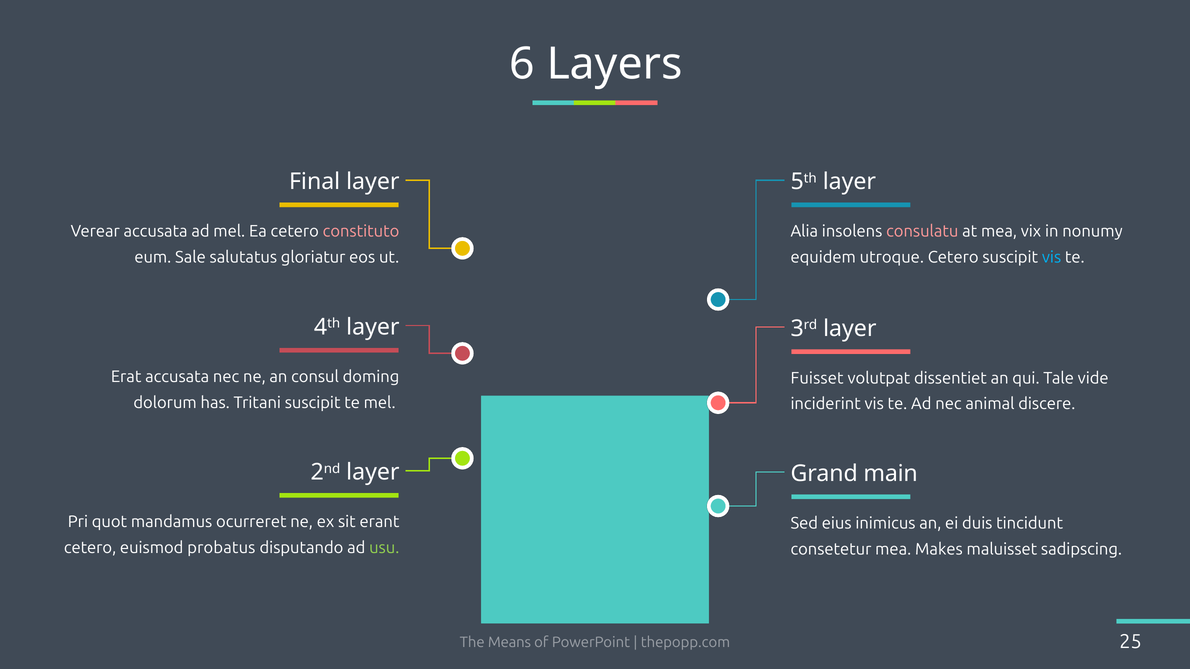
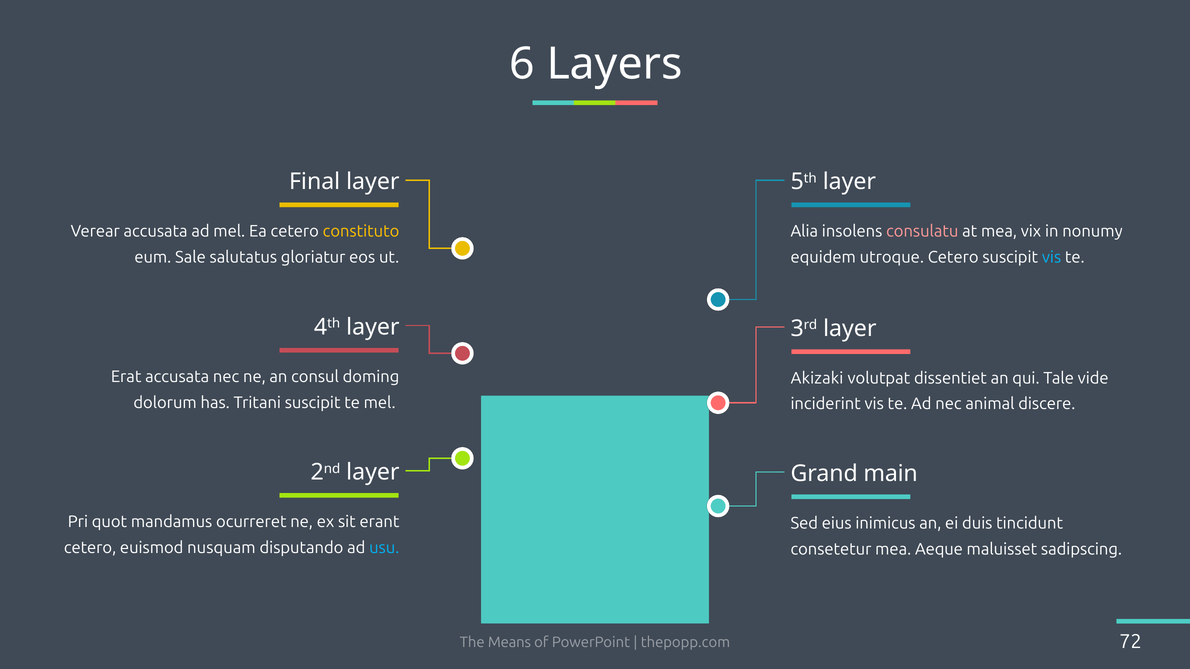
constituto colour: pink -> yellow (361, 232)
Fuisset: Fuisset -> Akizaki (817, 378)
probatus: probatus -> nusquam (221, 548)
usu colour: light green -> light blue (384, 548)
Makes: Makes -> Aeque (939, 549)
25: 25 -> 72 (1131, 642)
